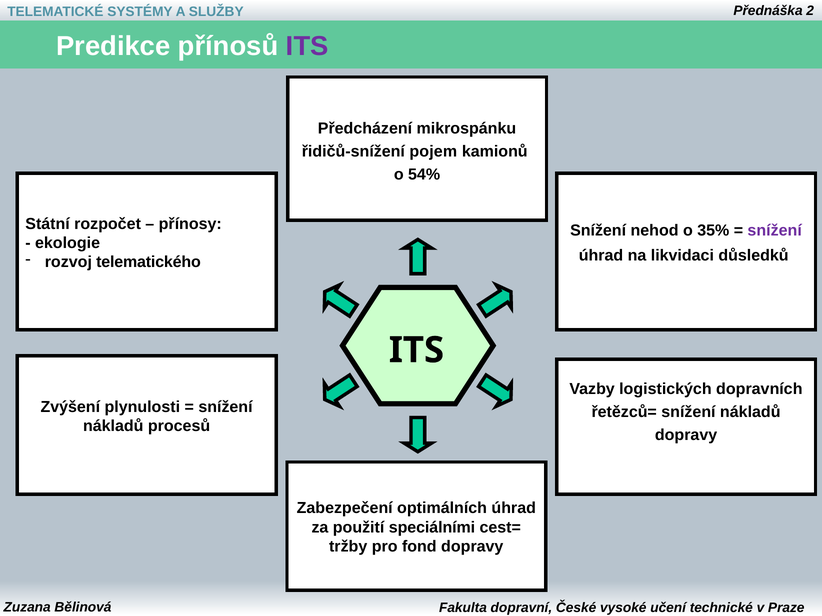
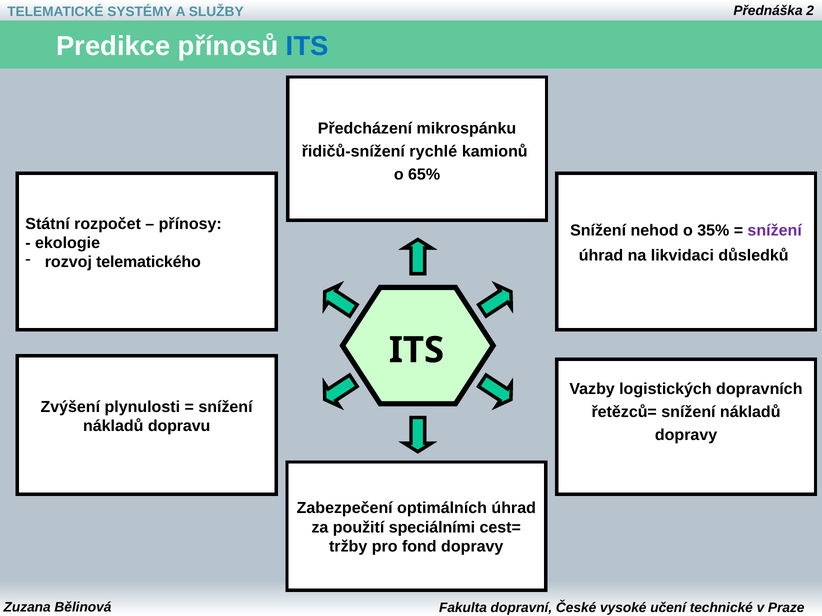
ITS colour: purple -> blue (307, 46)
pojem: pojem -> rychlé (433, 152)
54%: 54% -> 65% (424, 175)
procesů: procesů -> dopravu (179, 426)
